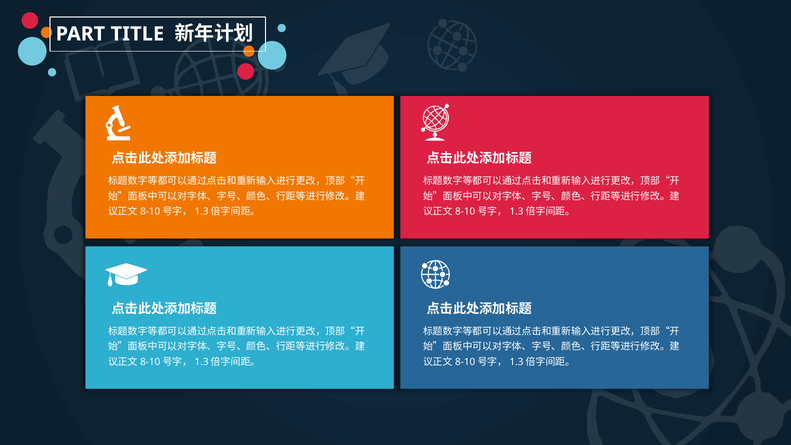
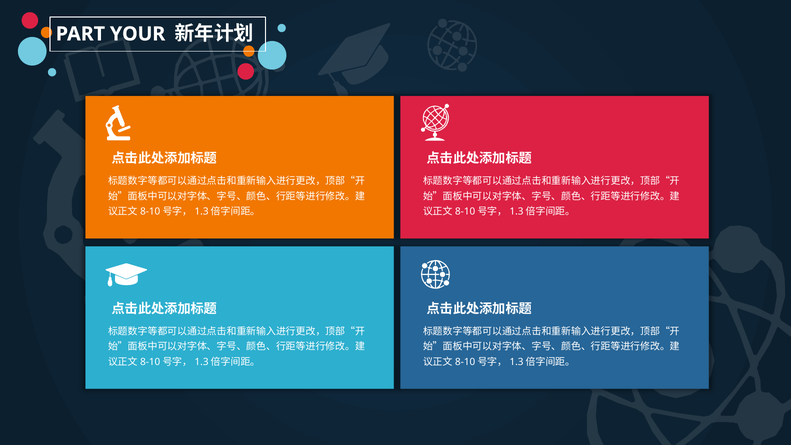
TITLE: TITLE -> YOUR (138, 34)
